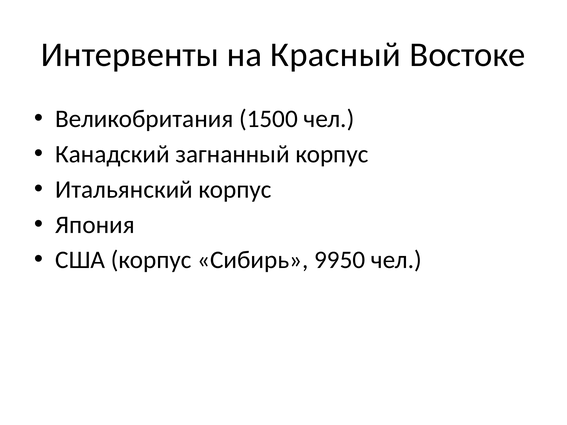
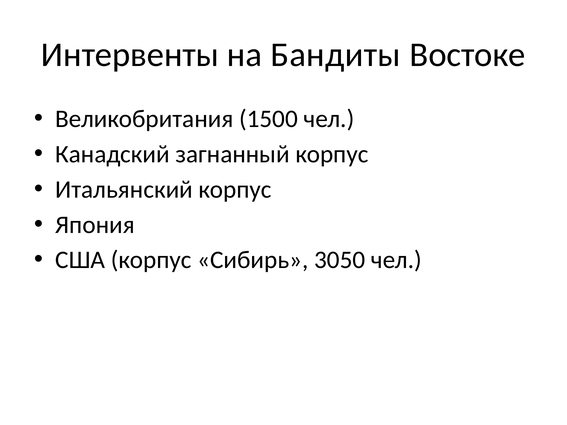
Красный: Красный -> Бандиты (336, 55)
9950: 9950 -> 3050 (340, 260)
